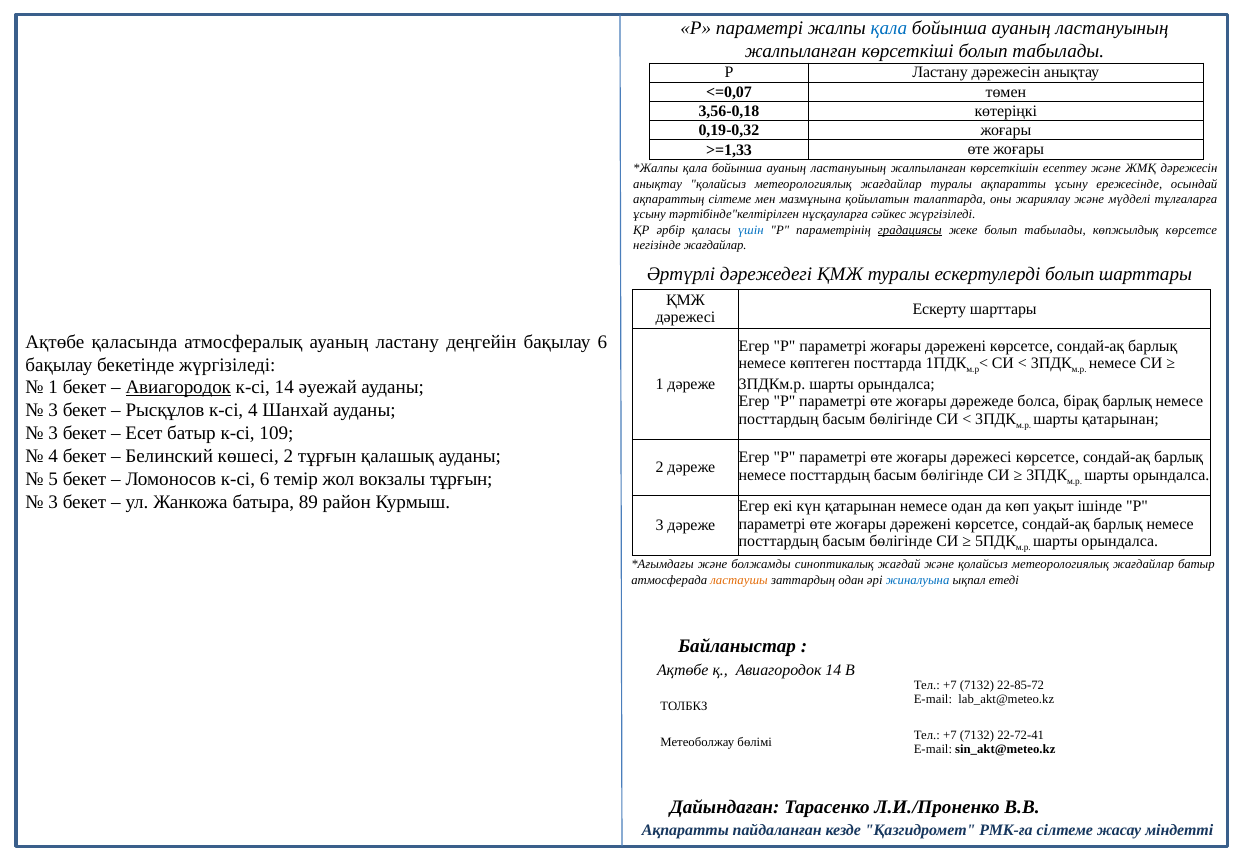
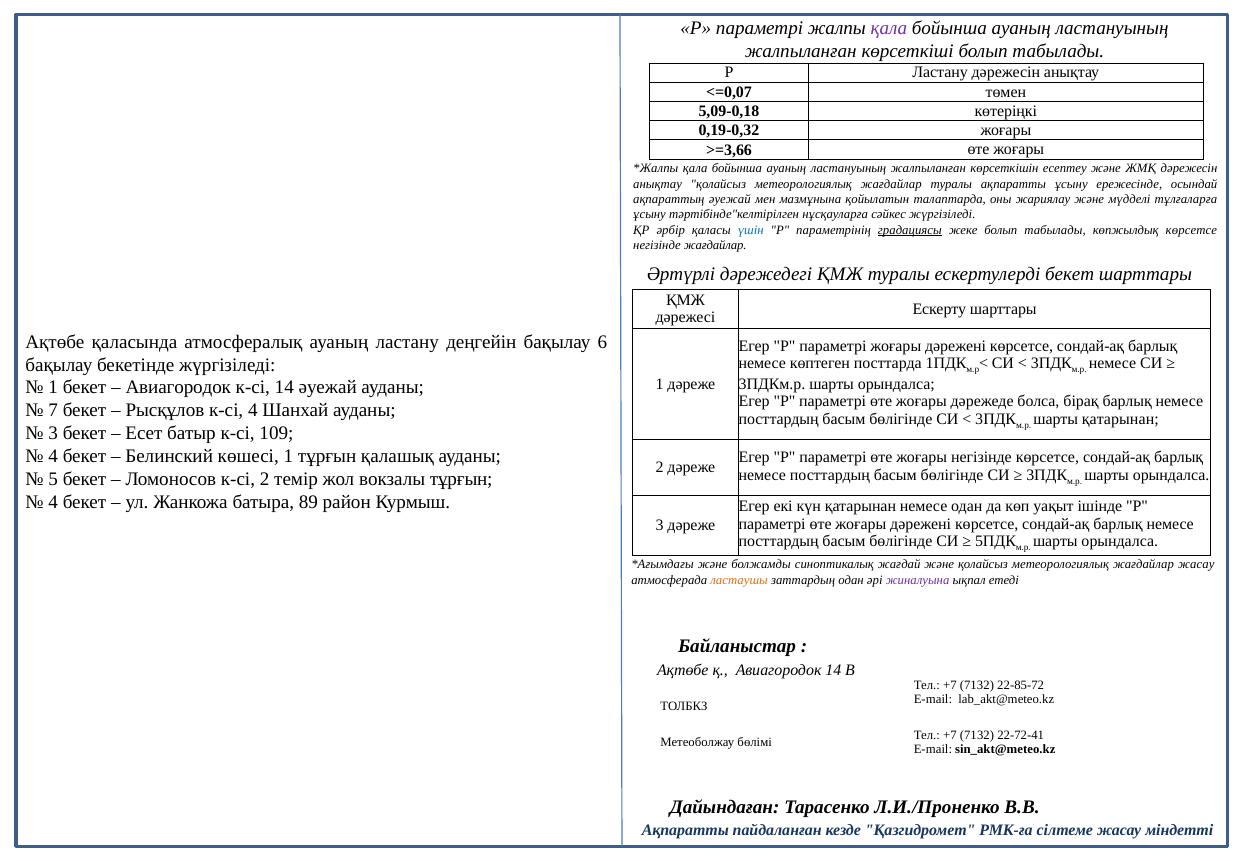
қала colour: blue -> purple (889, 28)
3,56-0,18: 3,56-0,18 -> 5,09-0,18 (729, 111)
>=1,33: >=1,33 -> >=3,66 (729, 150)
ақпараттың сілтеме: сілтеме -> әуежай (730, 199)
ескертулерді болып: болып -> бекет (1070, 275)
Авиагородок underline: present -> none (178, 388)
3: 3 -> 7 (53, 411)
көшесі 2: 2 -> 1 (288, 457)
жоғары дәрежесі: дәрежесі -> негізінде (981, 457)
к-сі 6: 6 -> 2 (265, 480)
3: 3 -> 4 (53, 503)
жағдайлар батыр: батыр -> жасау (1196, 565)
жиналуына colour: blue -> purple (918, 580)
